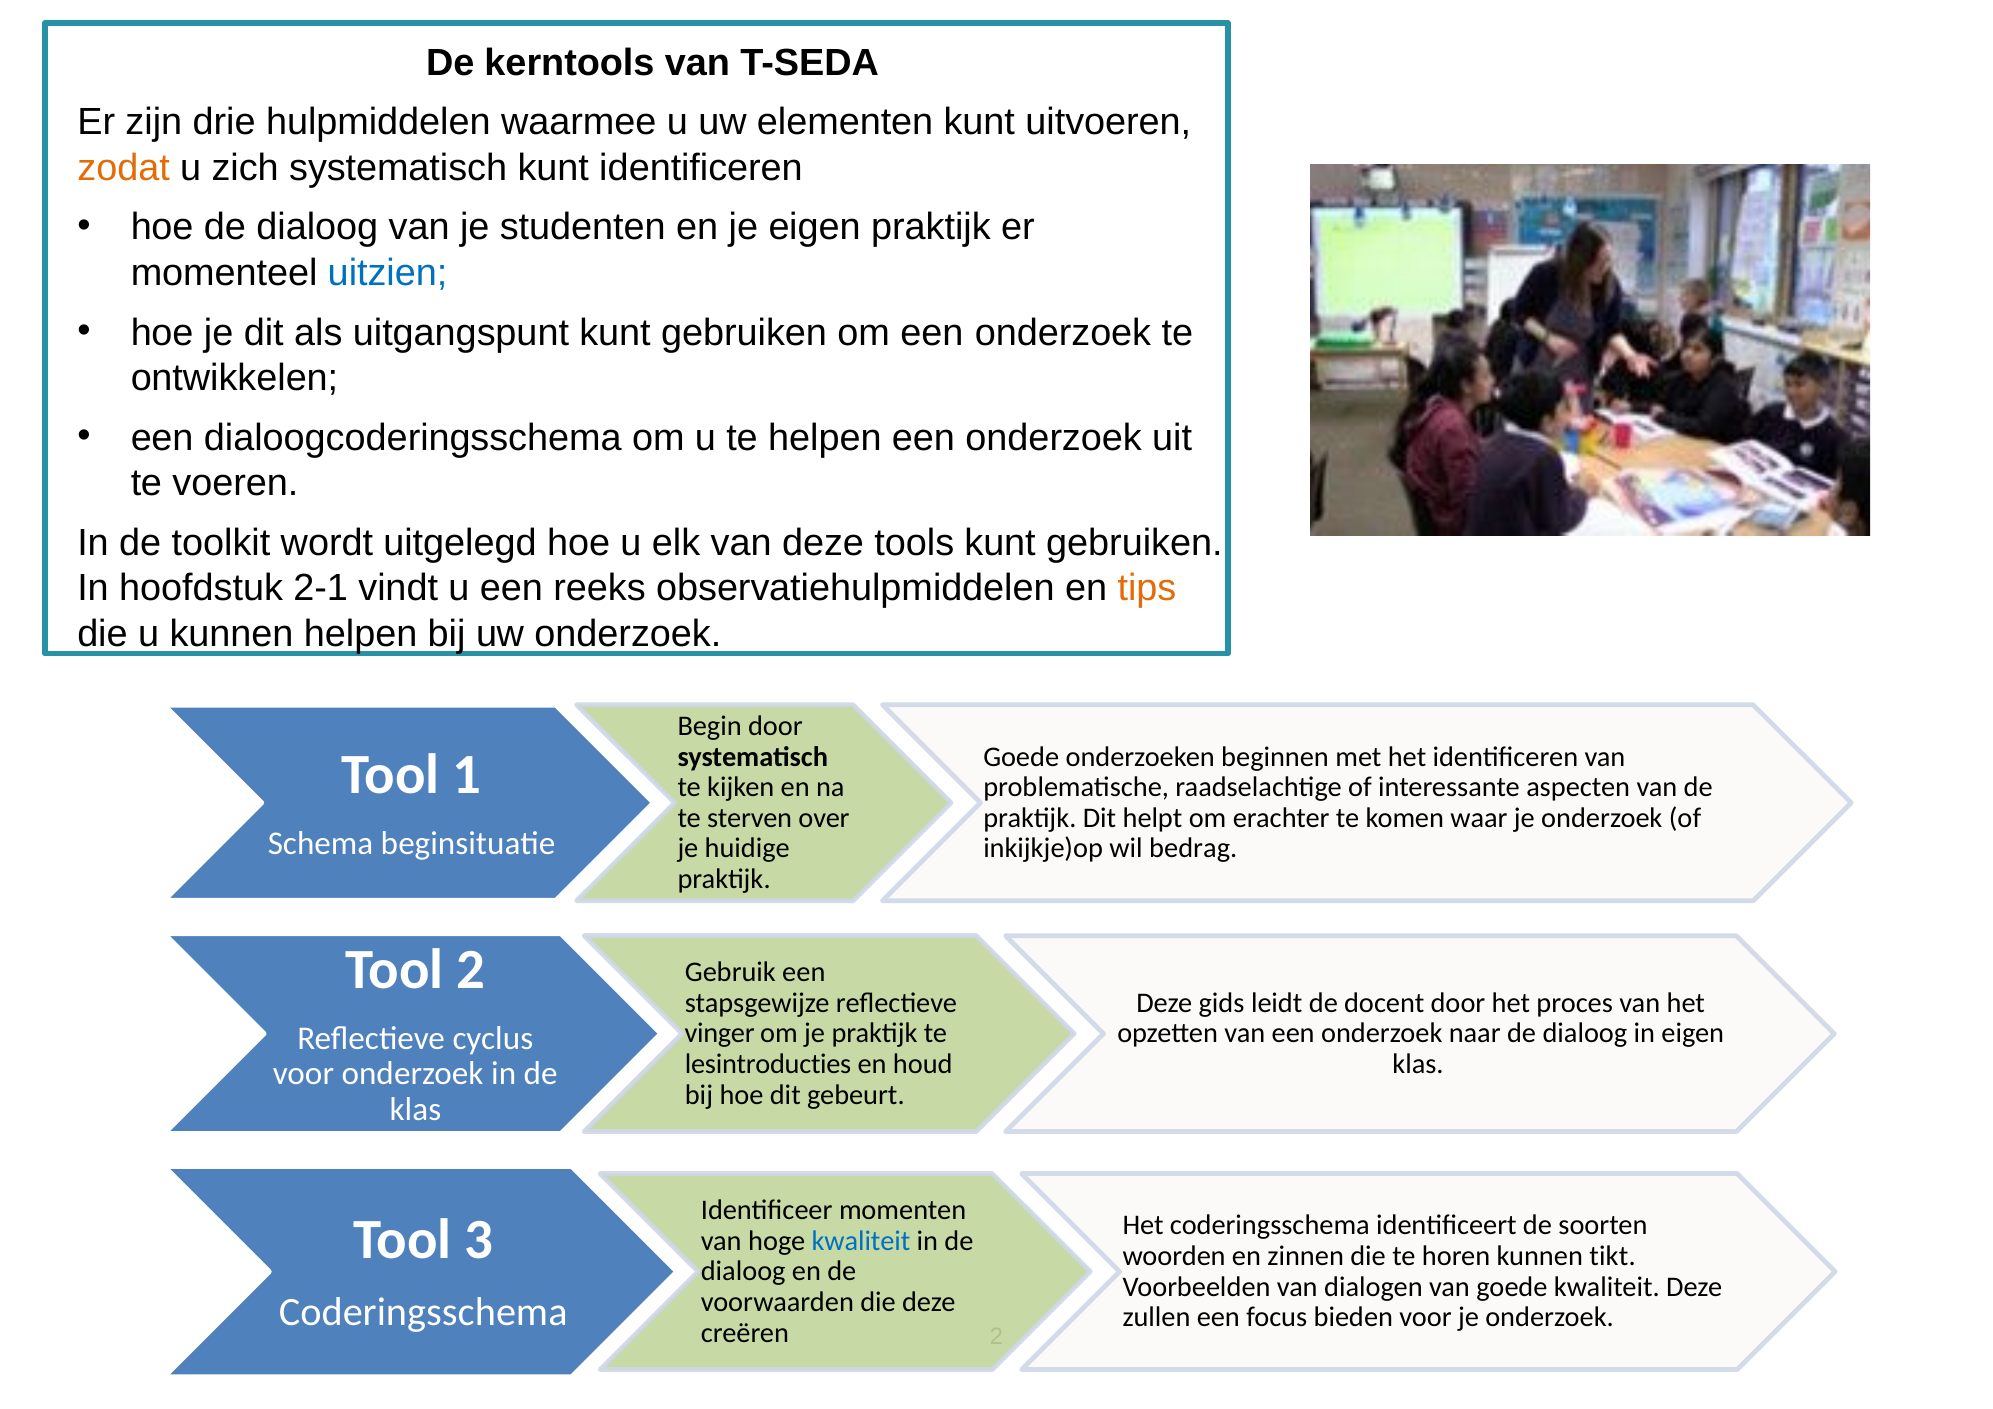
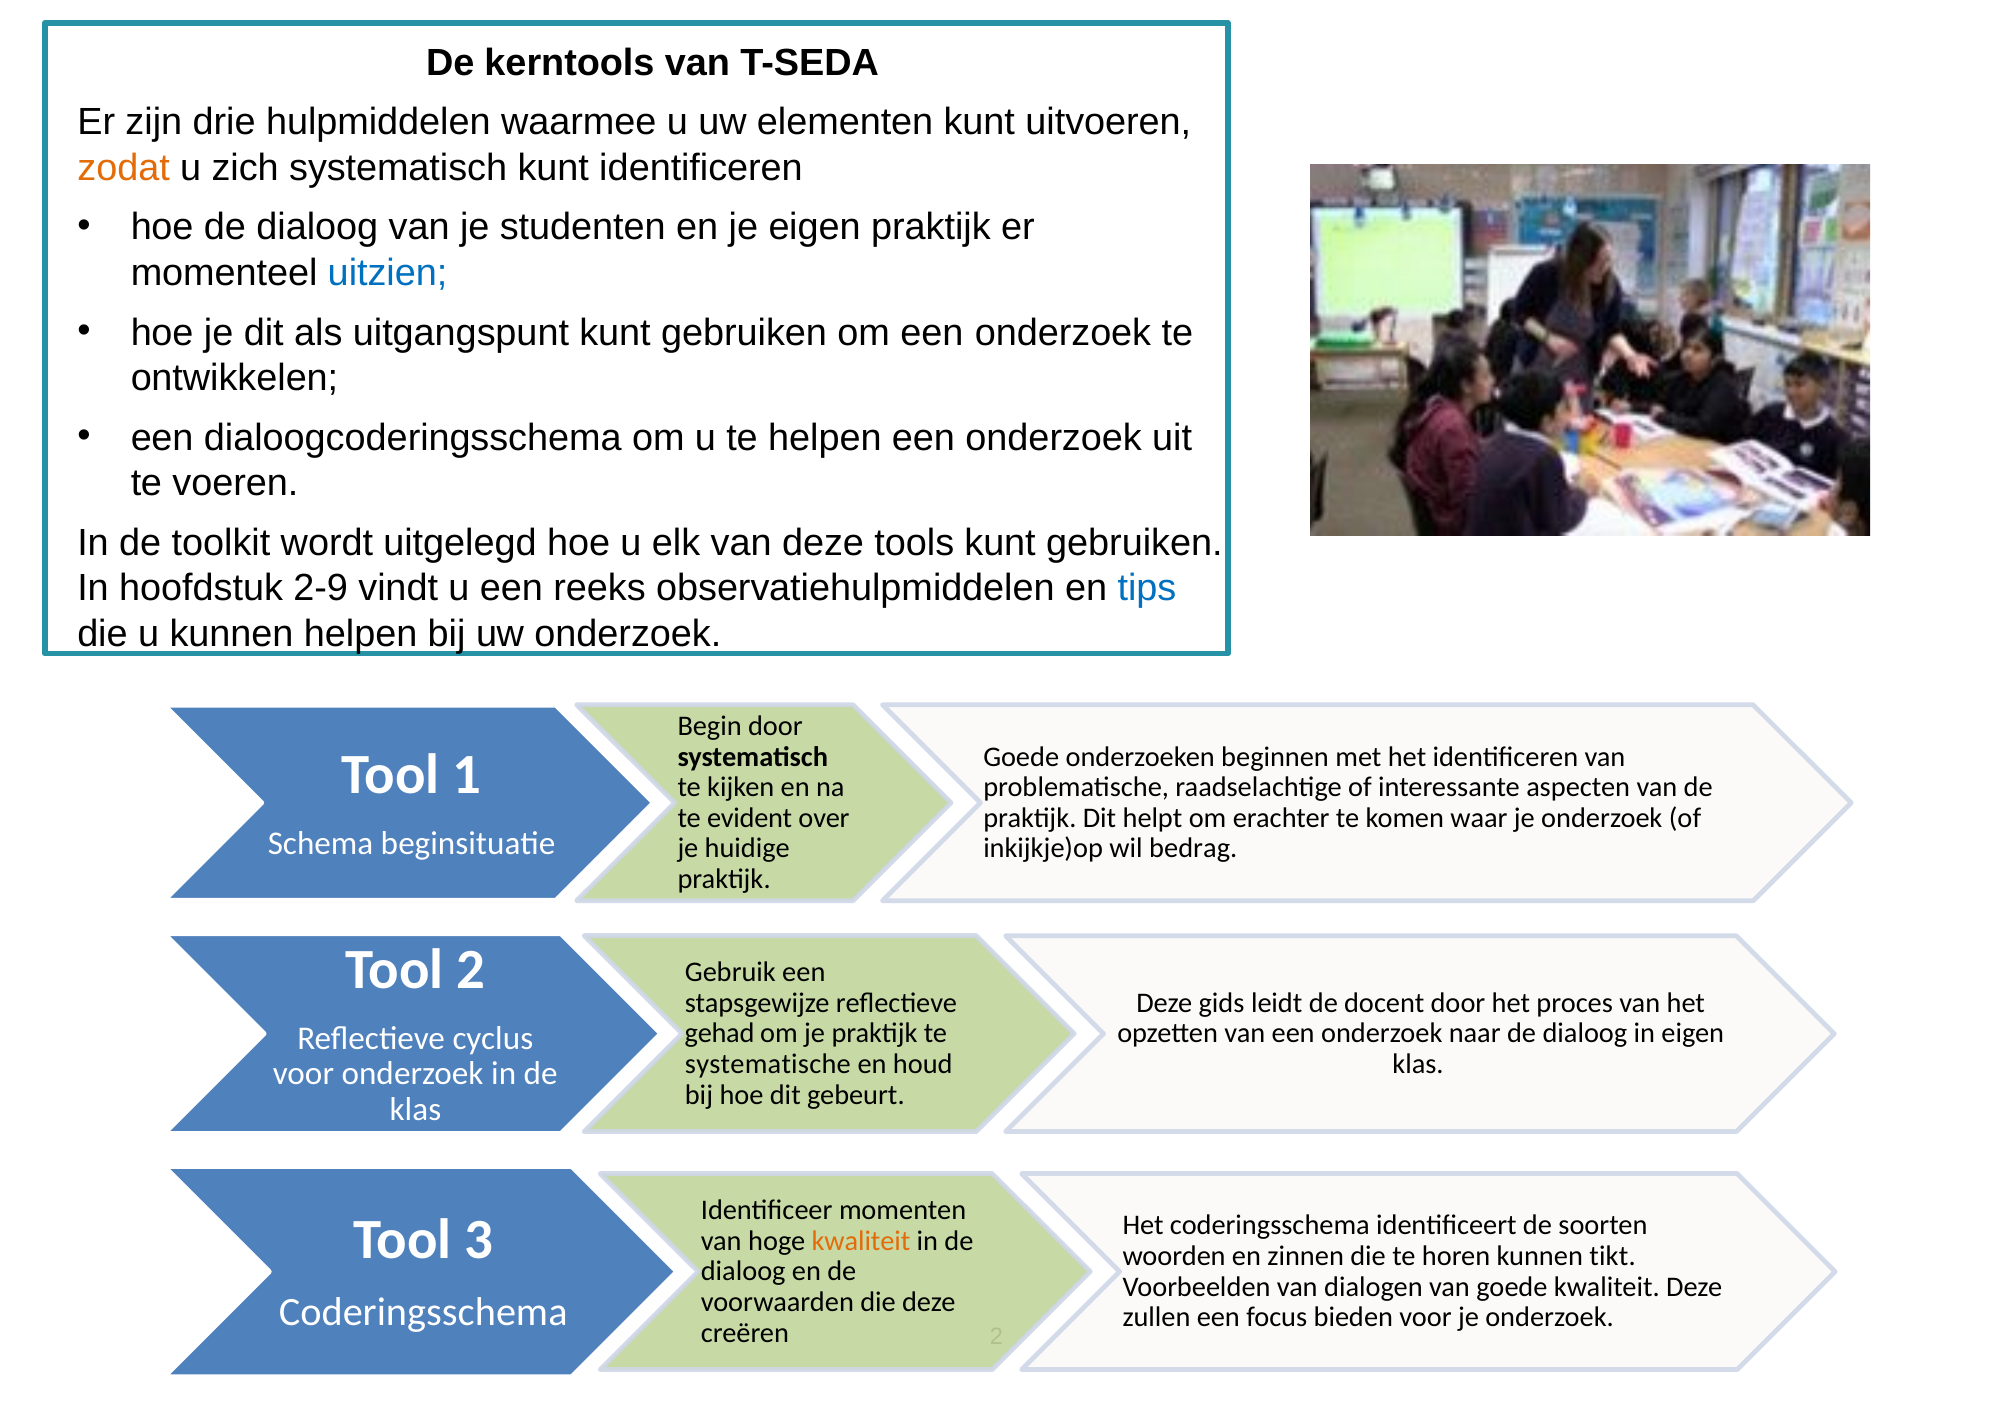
2-1: 2-1 -> 2-9 (321, 588)
tips colour: orange -> blue (1147, 588)
sterven: sterven -> evident (750, 818)
vinger: vinger -> gehad (720, 1034)
lesintroducties: lesintroducties -> systematische (768, 1064)
kwaliteit colour: blue -> orange (861, 1241)
